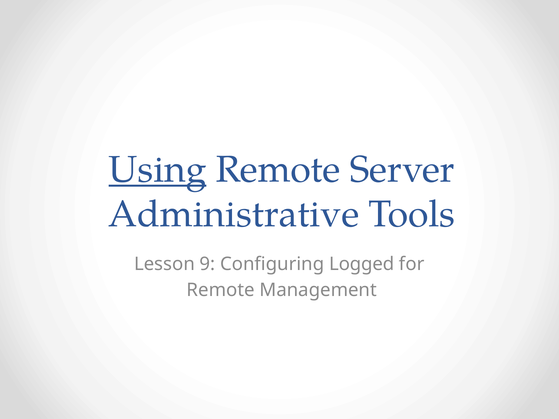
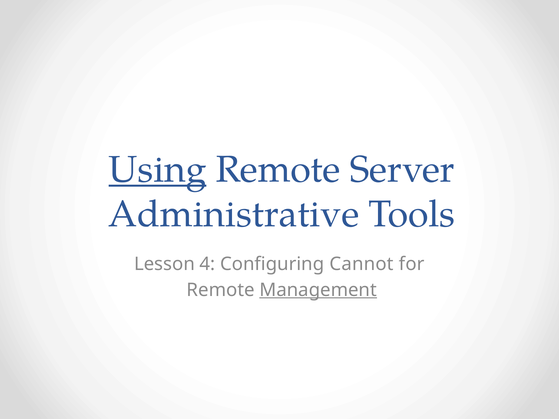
9: 9 -> 4 (207, 264)
Logged: Logged -> Cannot (362, 264)
Management underline: none -> present (318, 290)
